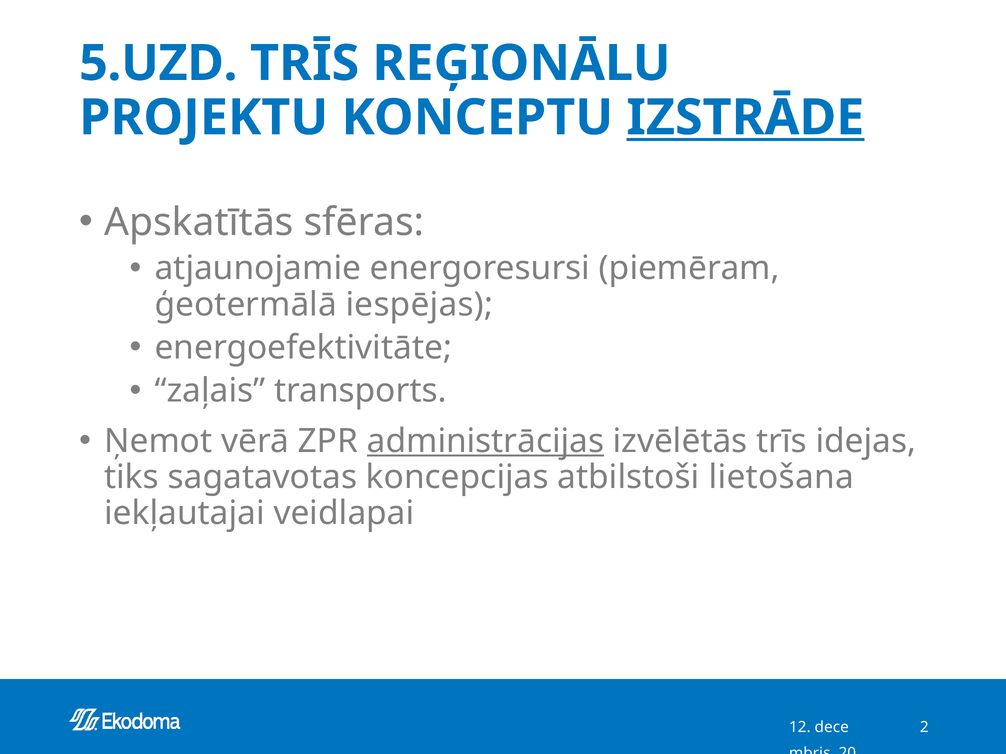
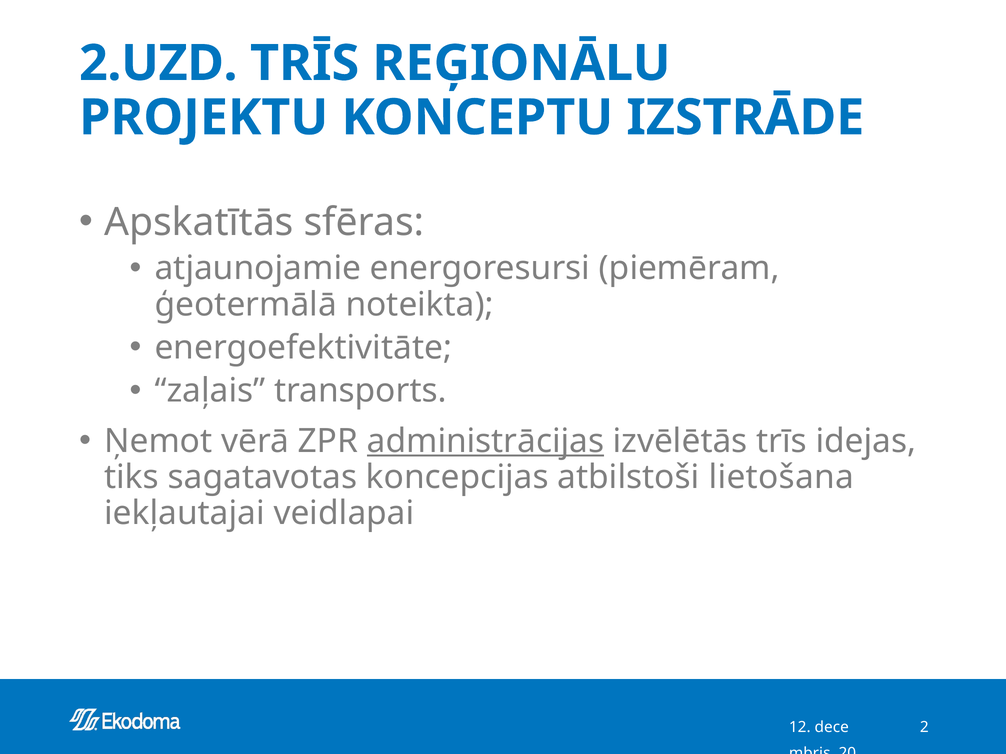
5.UZD: 5.UZD -> 2.UZD (158, 63)
IZSTRĀDE underline: present -> none (745, 118)
iespējas: iespējas -> noteikta (420, 305)
